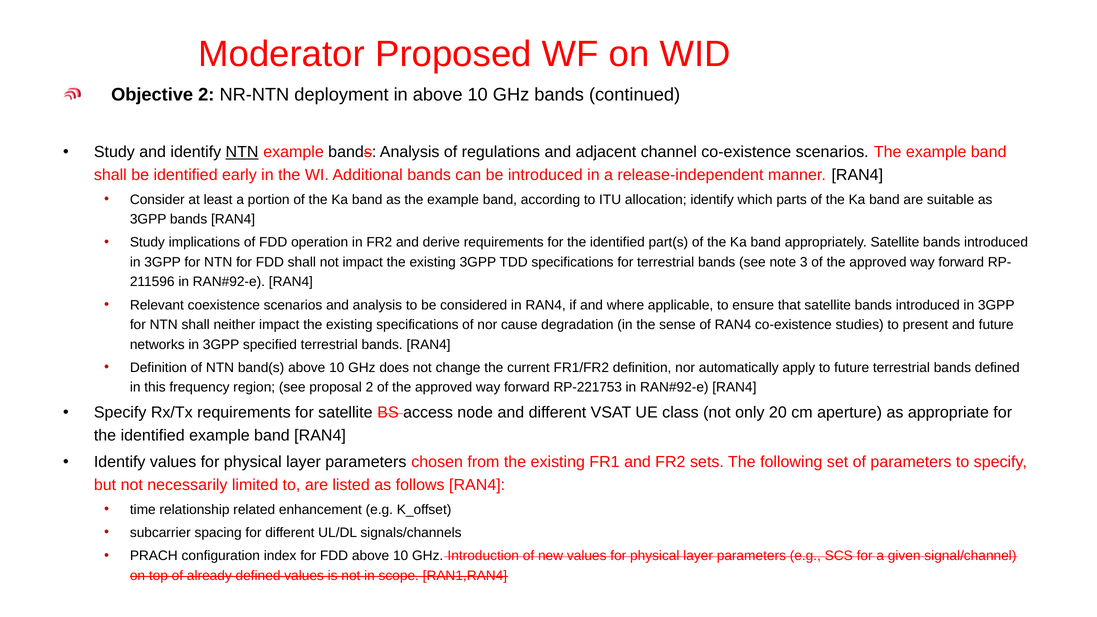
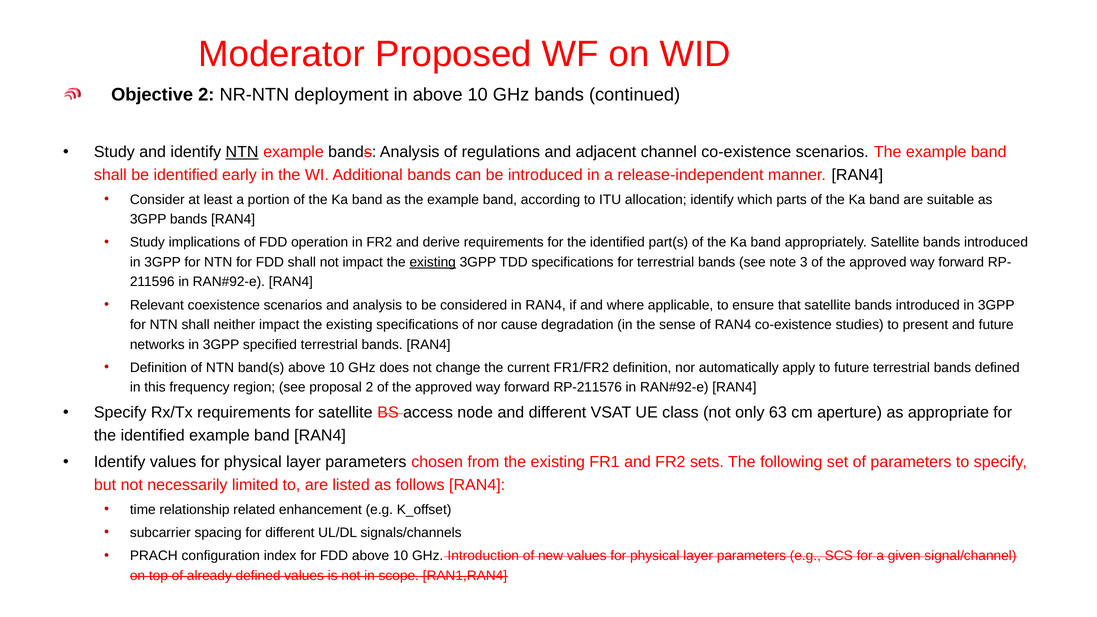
existing underline: none -> present (433, 262)
RP-221753: RP-221753 -> RP-211576 (588, 387)
20: 20 -> 63 (778, 413)
